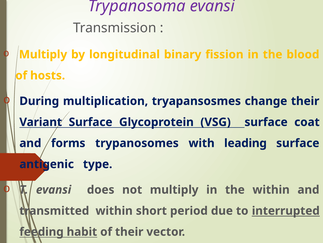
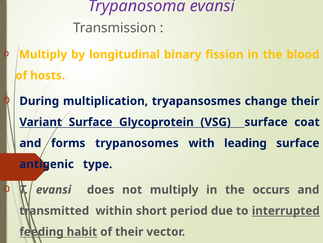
the within: within -> occurs (271, 189)
